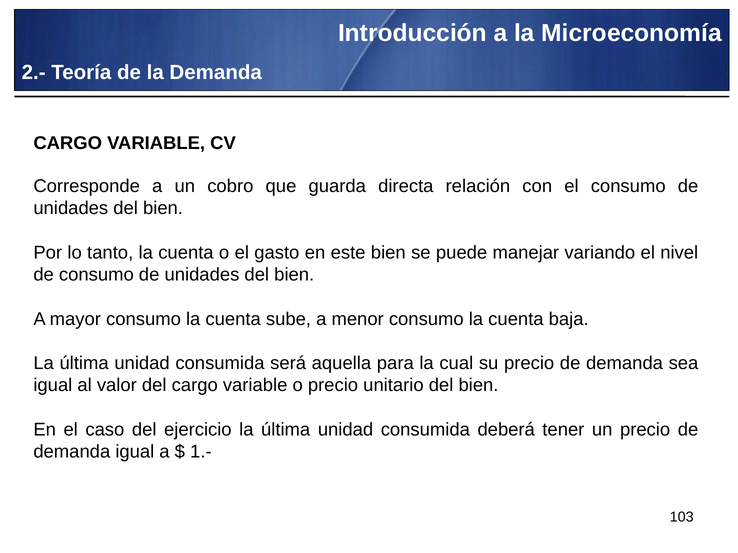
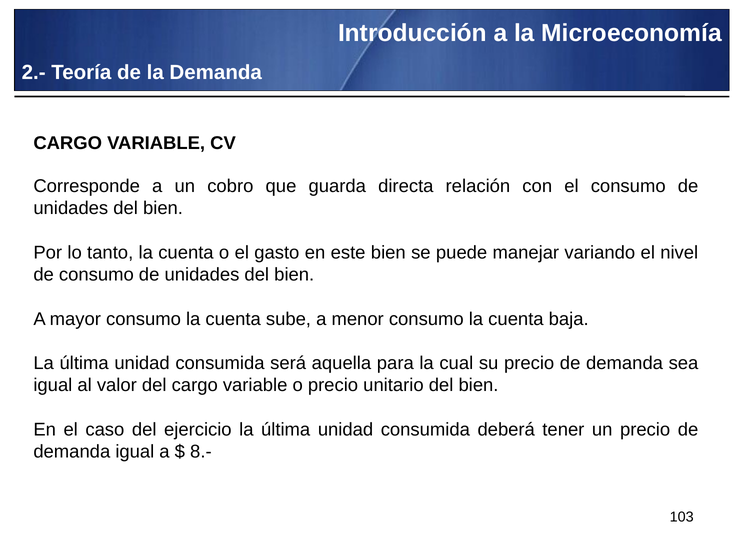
1.-: 1.- -> 8.- (201, 452)
